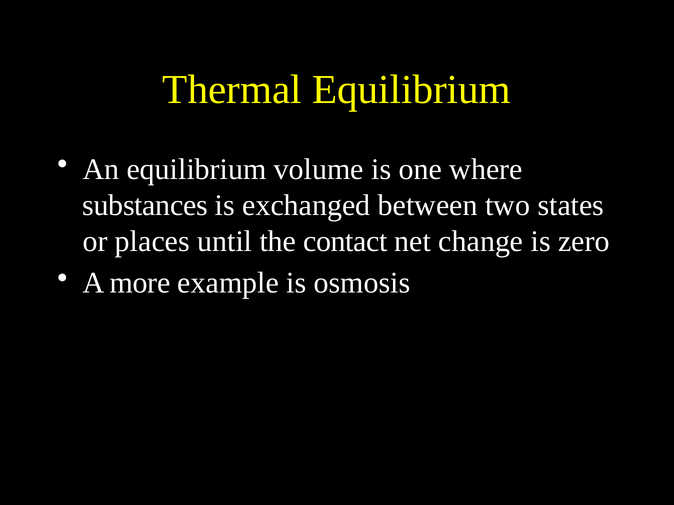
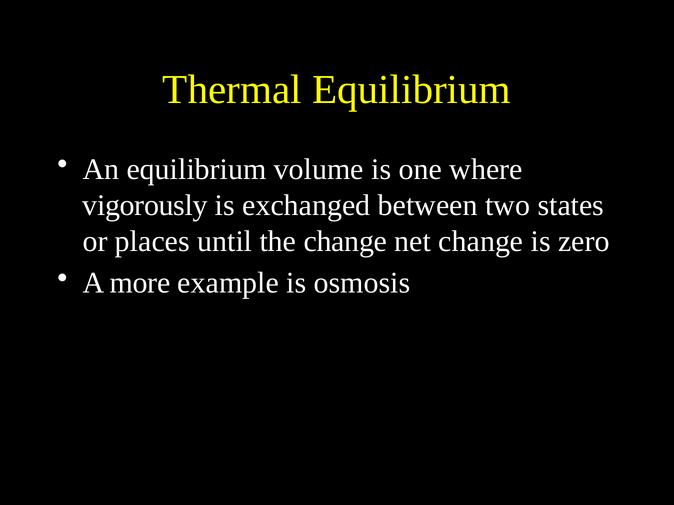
substances: substances -> vigorously (145, 205)
the contact: contact -> change (345, 241)
